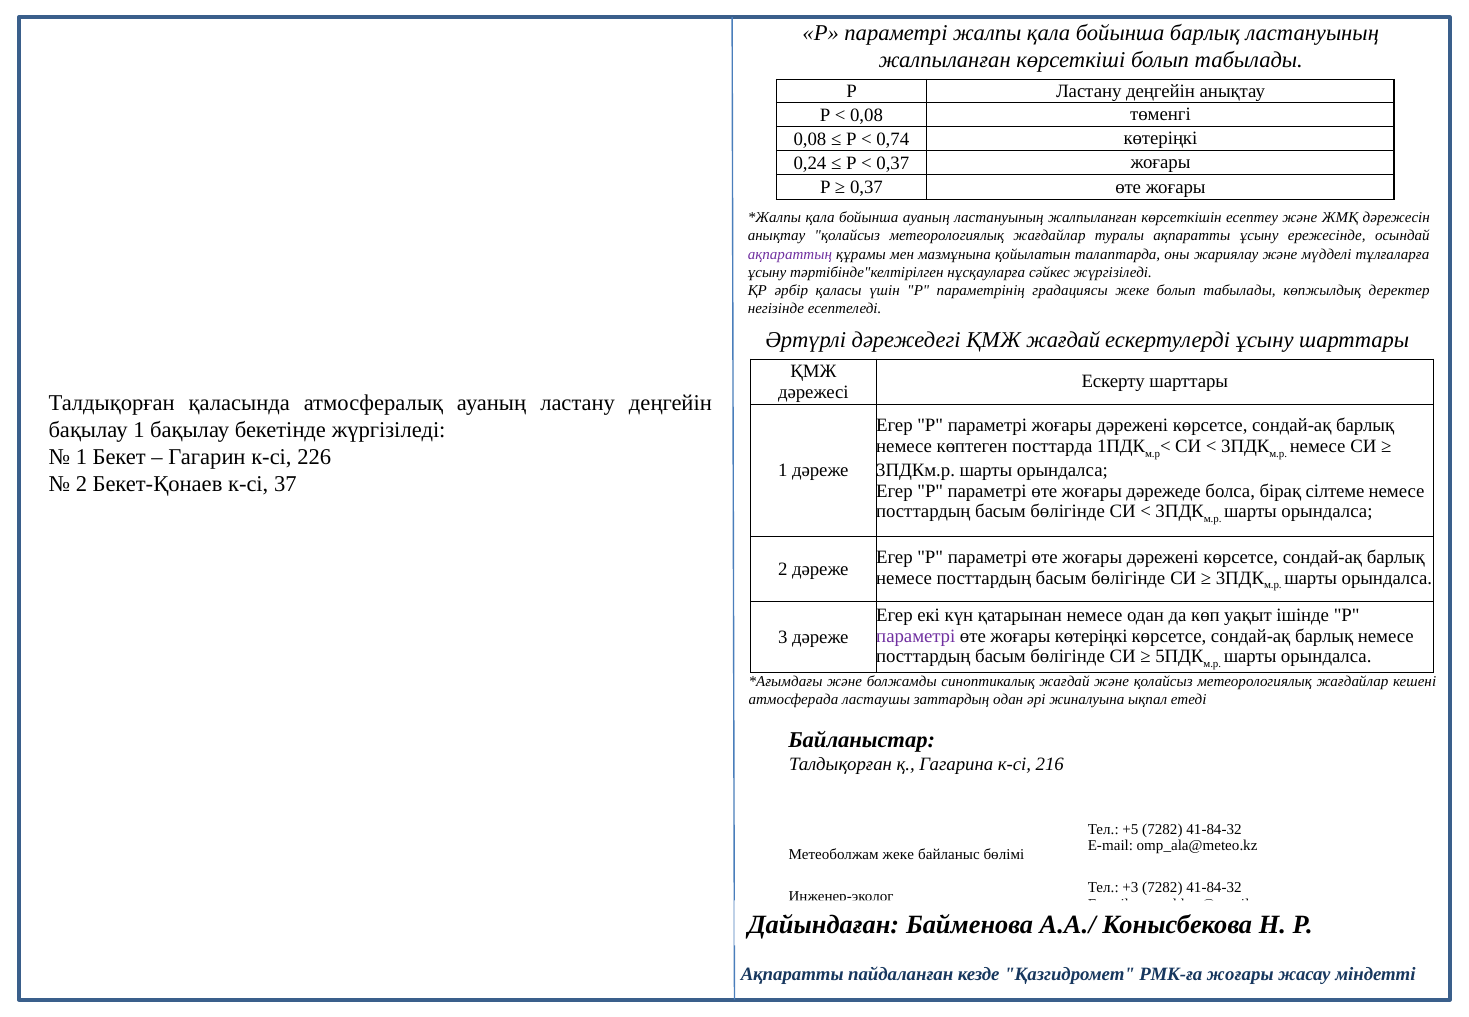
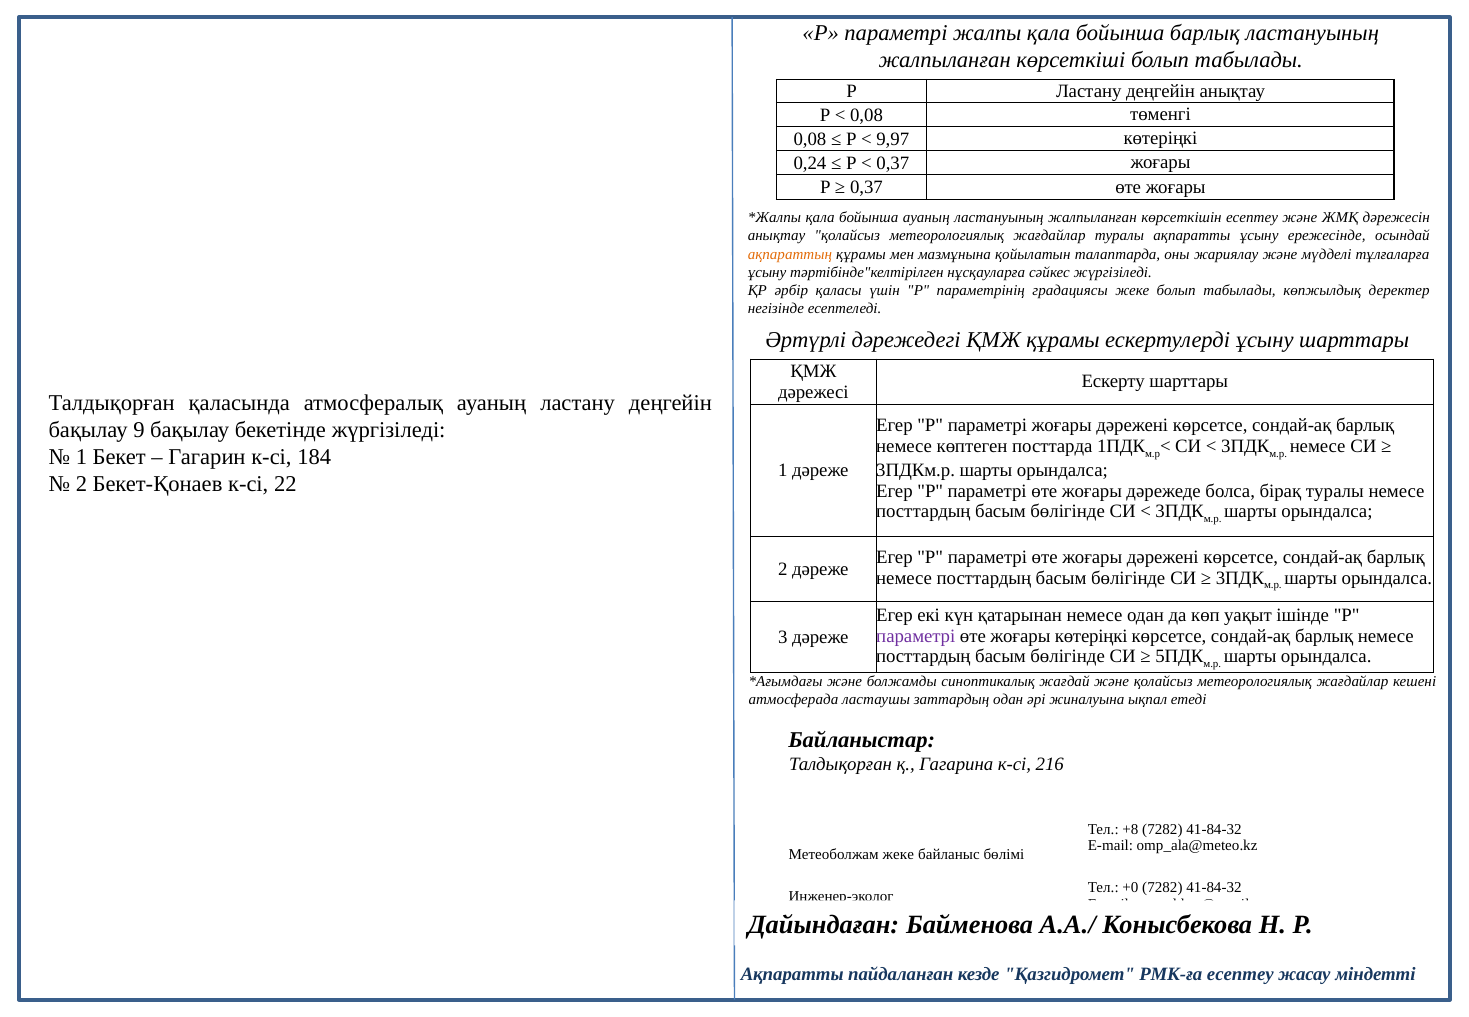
0,74: 0,74 -> 9,97 (893, 139)
ақпараттың colour: purple -> orange (790, 254)
ҚМЖ жағдай: жағдай -> құрамы (1063, 340)
бақылау 1: 1 -> 9 (139, 430)
226: 226 -> 184 (314, 457)
37: 37 -> 22 (285, 484)
бірақ сілтеме: сілтеме -> туралы (1335, 491)
+5: +5 -> +8 (1130, 829)
+3: +3 -> +0 (1130, 888)
РМК-ға жоғары: жоғары -> есептеу (1240, 974)
